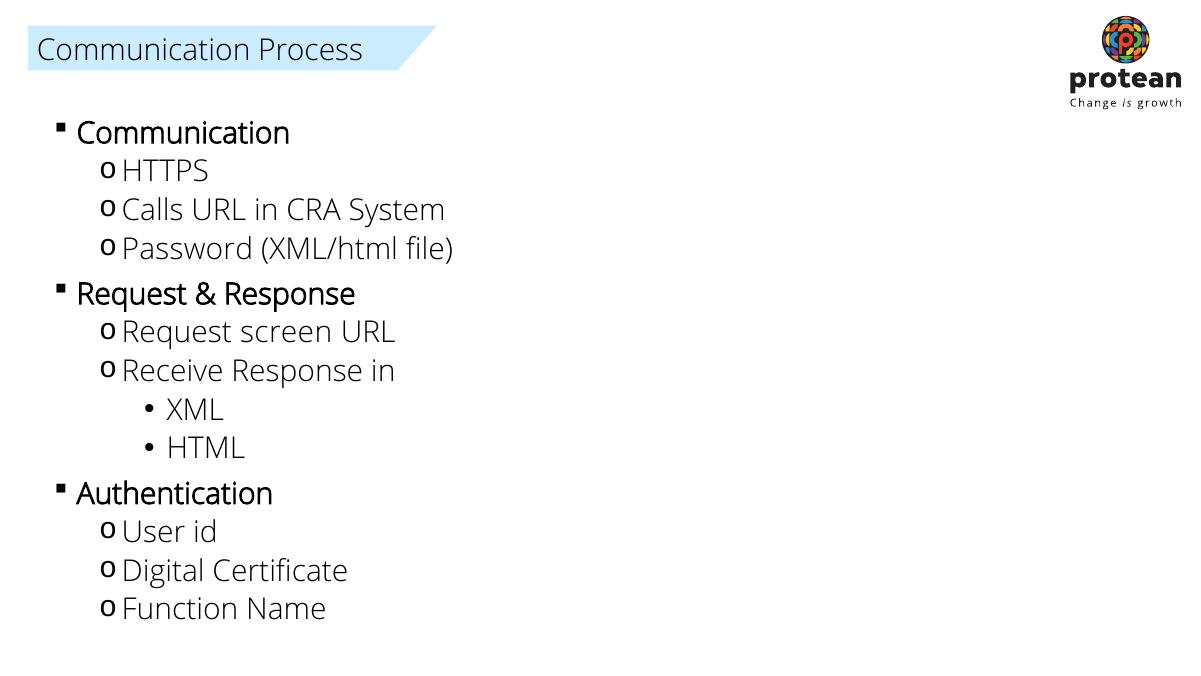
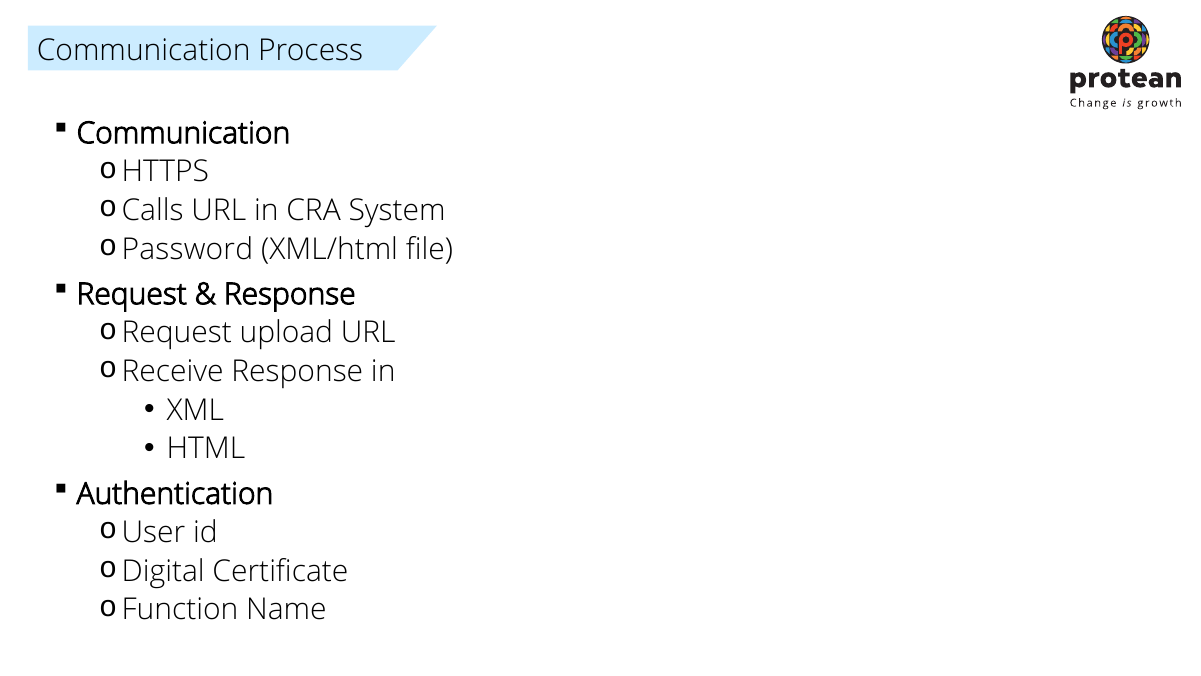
screen: screen -> upload (286, 333)
